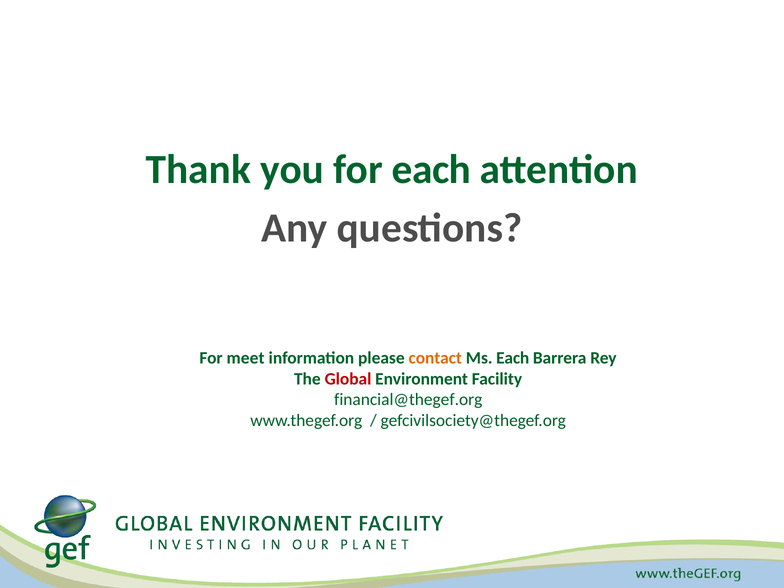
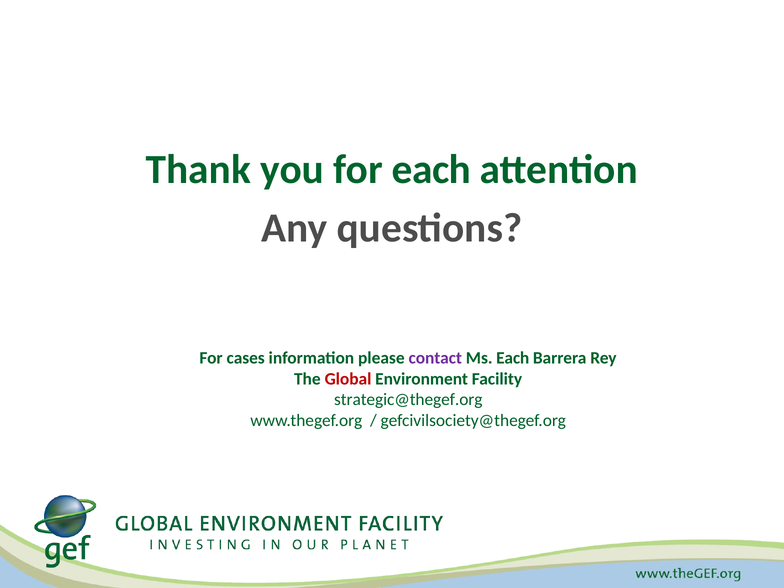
meet: meet -> cases (246, 358)
contact colour: orange -> purple (435, 358)
financial@thegef.org: financial@thegef.org -> strategic@thegef.org (408, 400)
